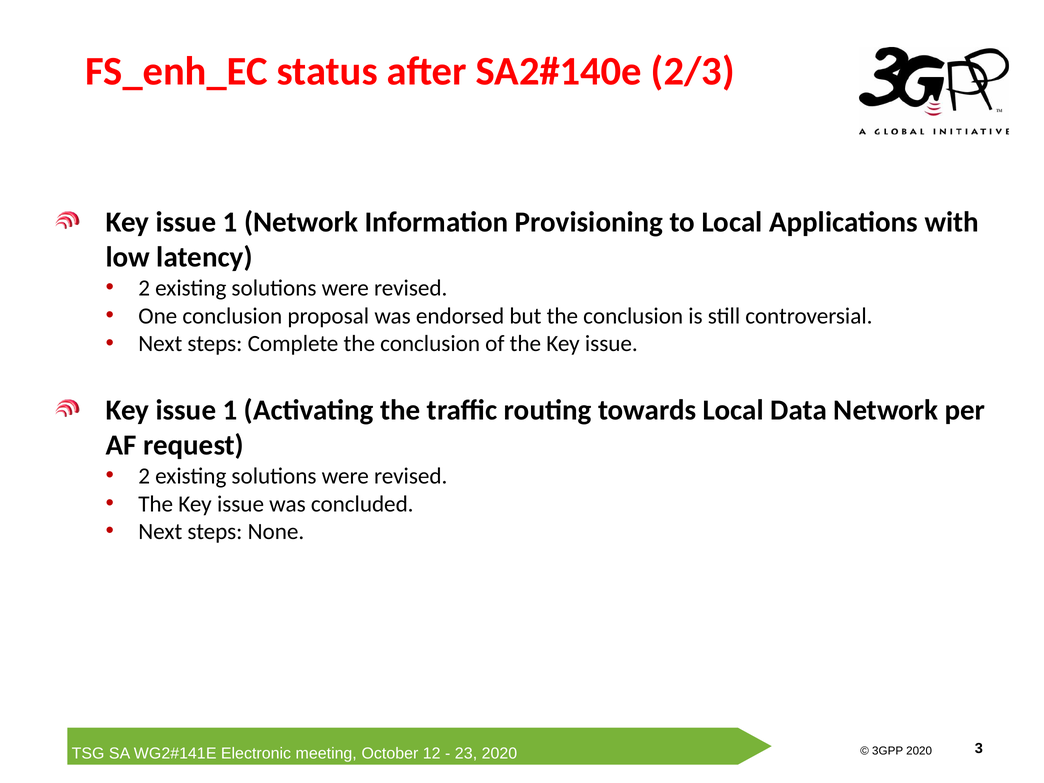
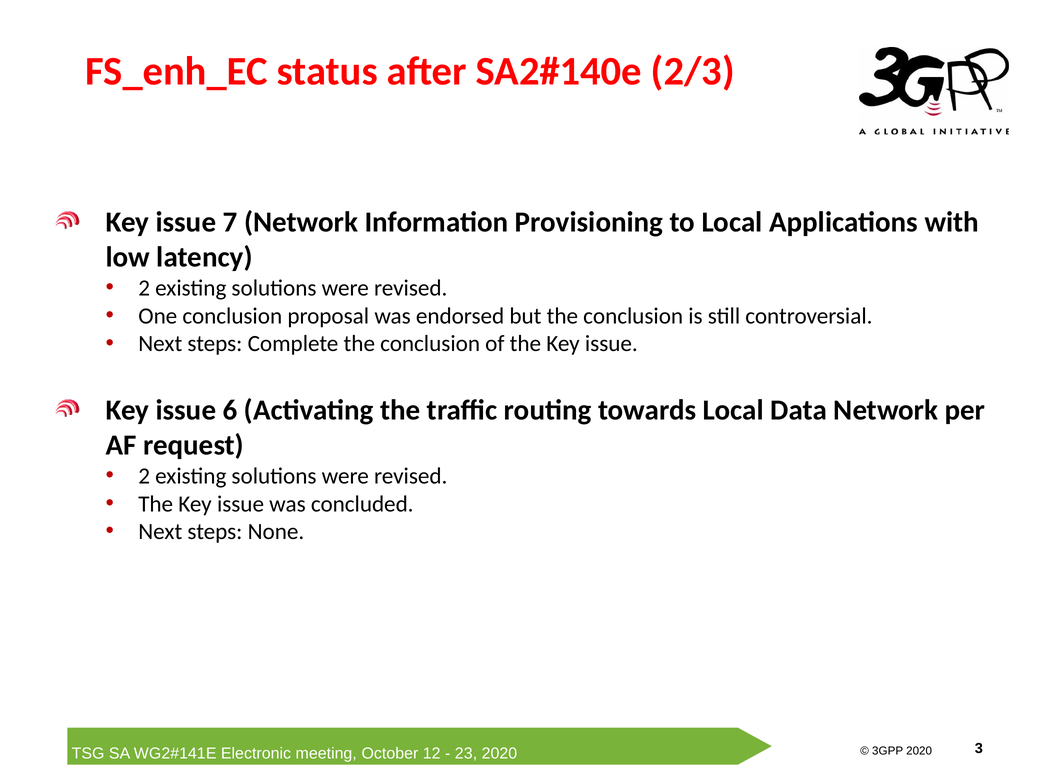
1: 1 -> 7 (230, 222)
1: 1 -> 6 (230, 410)
